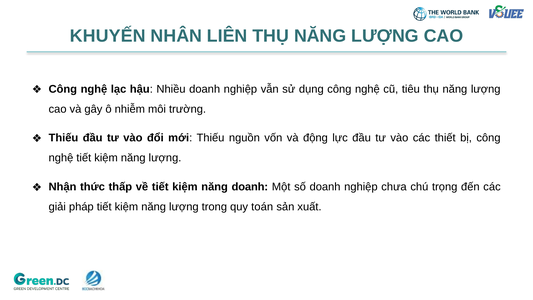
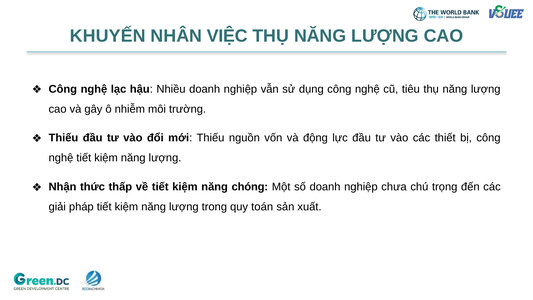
LIÊN: LIÊN -> VIỆC (227, 36)
năng doanh: doanh -> chóng (250, 187)
